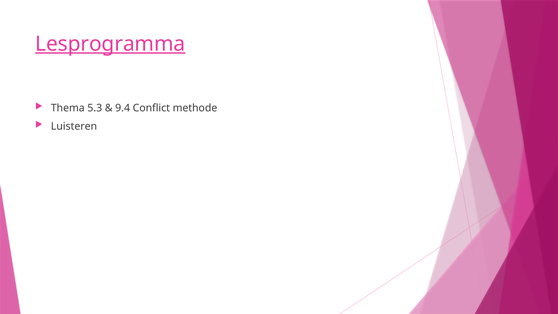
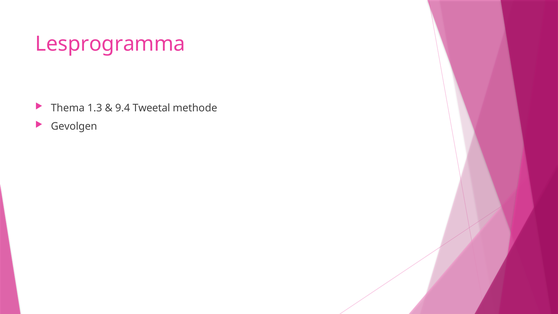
Lesprogramma underline: present -> none (110, 44)
5.3: 5.3 -> 1.3 (95, 108)
Conflict: Conflict -> Tweetal (151, 108)
Luisteren: Luisteren -> Gevolgen (74, 126)
